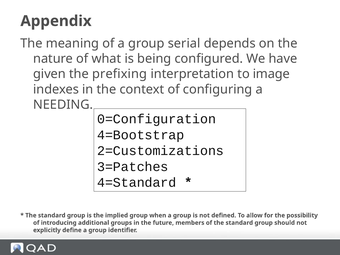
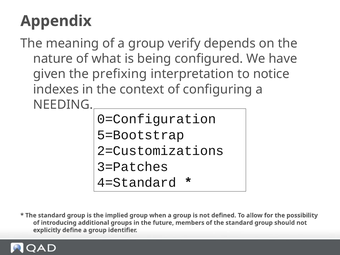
serial: serial -> verify (184, 43)
image: image -> notice (271, 74)
4=Bootstrap: 4=Bootstrap -> 5=Bootstrap (141, 135)
